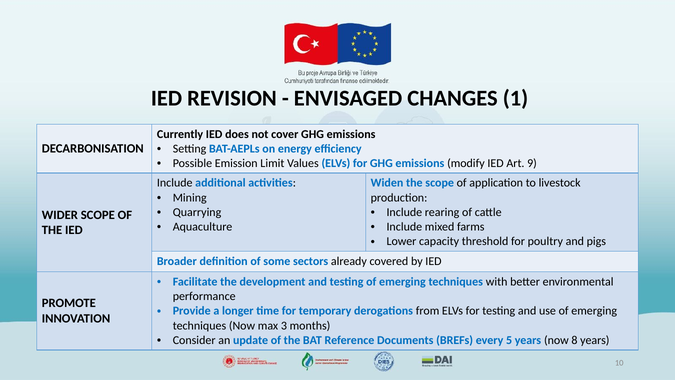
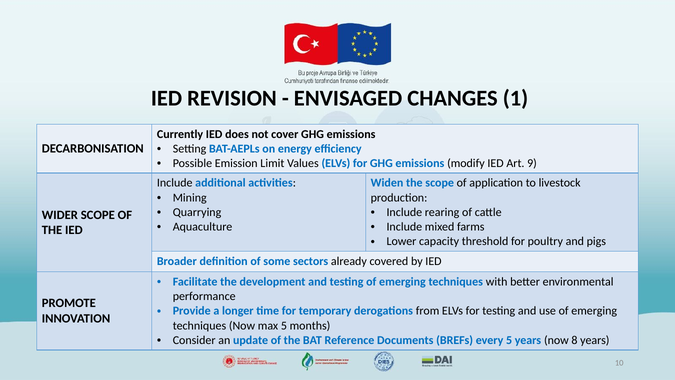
max 3: 3 -> 5 (284, 325)
